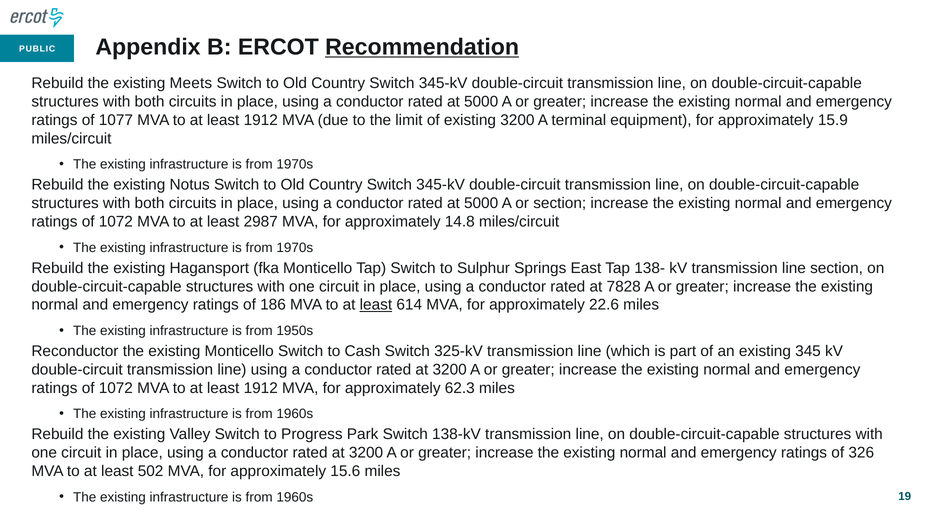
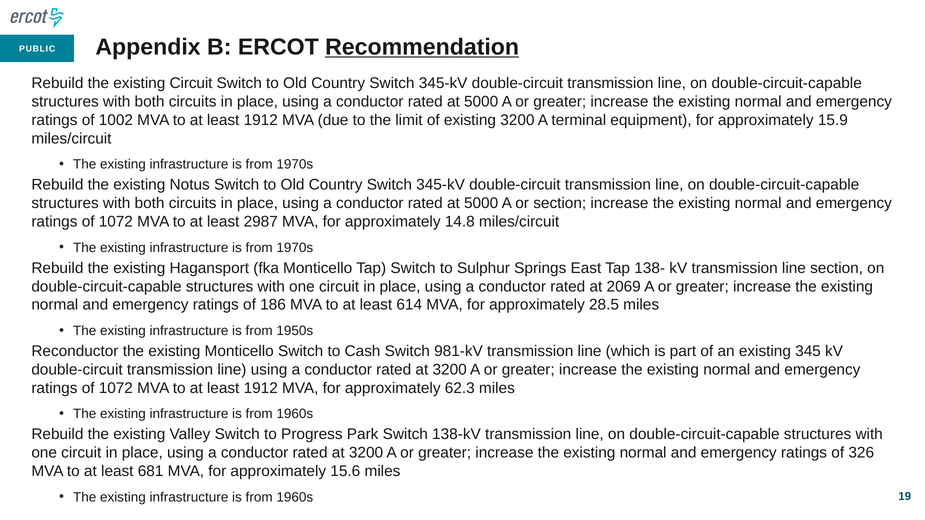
existing Meets: Meets -> Circuit (191, 83)
1077: 1077 -> 1002 (116, 120)
7828: 7828 -> 2069 (624, 287)
least underline: present -> none (376, 305)
22.6: 22.6 -> 28.5 (604, 305)
325-kV: 325-kV -> 981-kV (459, 351)
502: 502 -> 681 (151, 472)
